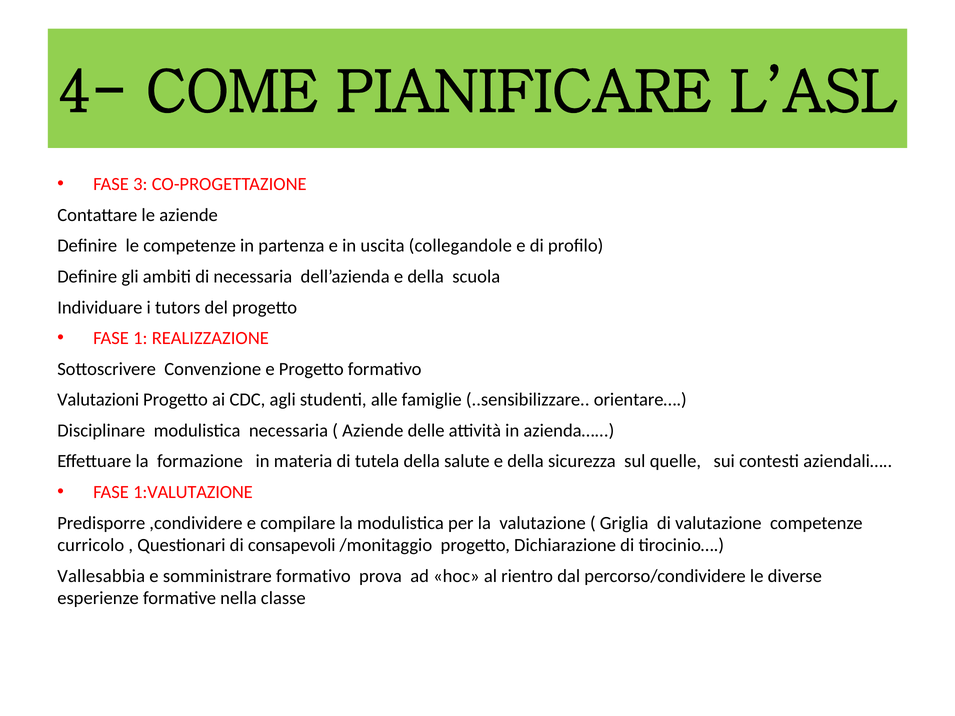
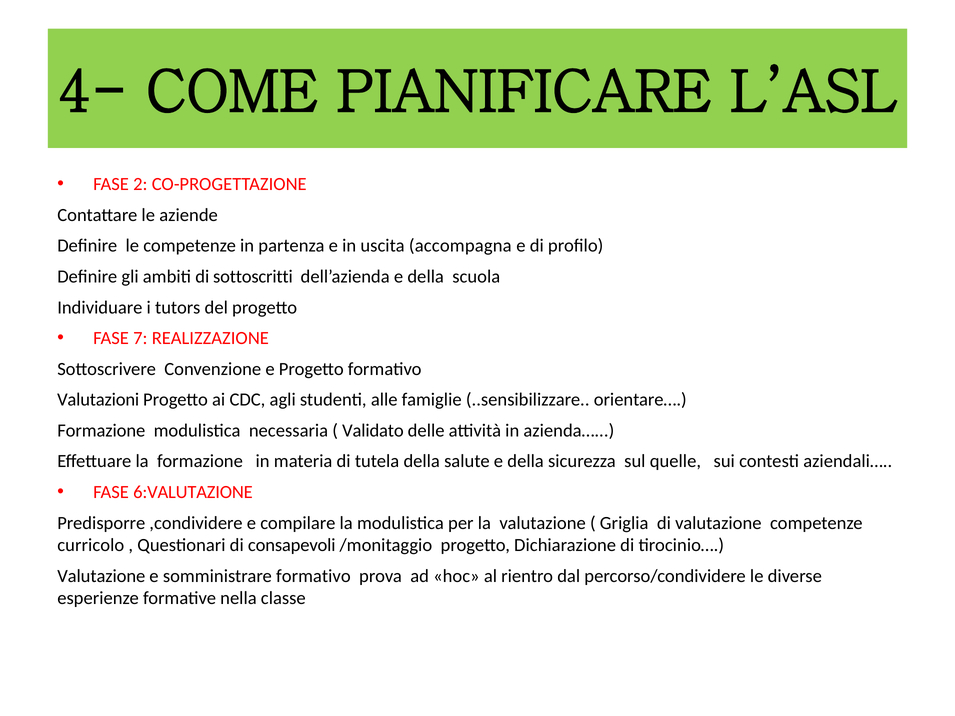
3: 3 -> 2 (140, 184)
collegandole: collegandole -> accompagna (460, 246)
di necessaria: necessaria -> sottoscritti (253, 277)
1: 1 -> 7 (140, 338)
Disciplinare: Disciplinare -> Formazione (101, 431)
Aziende: Aziende -> Validato (373, 431)
1:VALUTAZIONE: 1:VALUTAZIONE -> 6:VALUTAZIONE (193, 492)
Vallesabbia: Vallesabbia -> Valutazione (101, 576)
